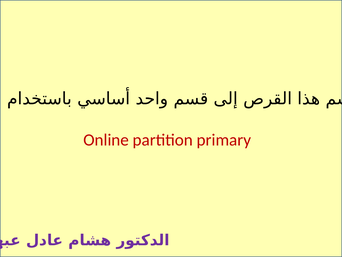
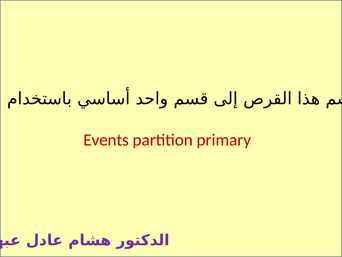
Online: Online -> Events (106, 140)
